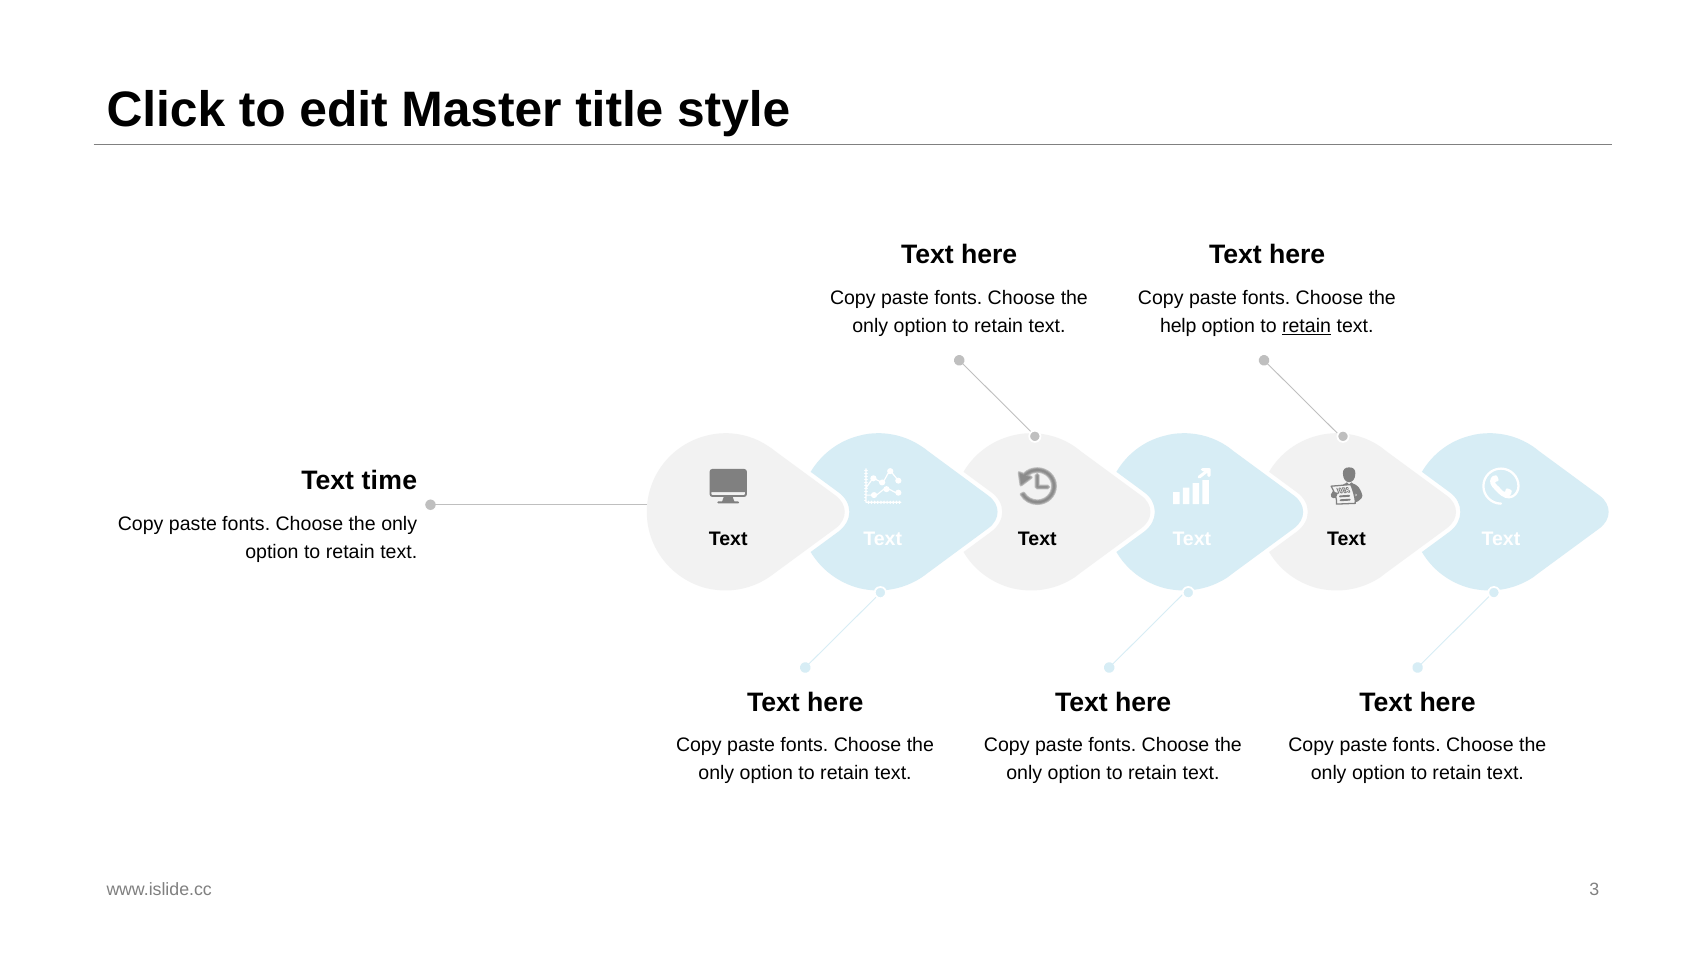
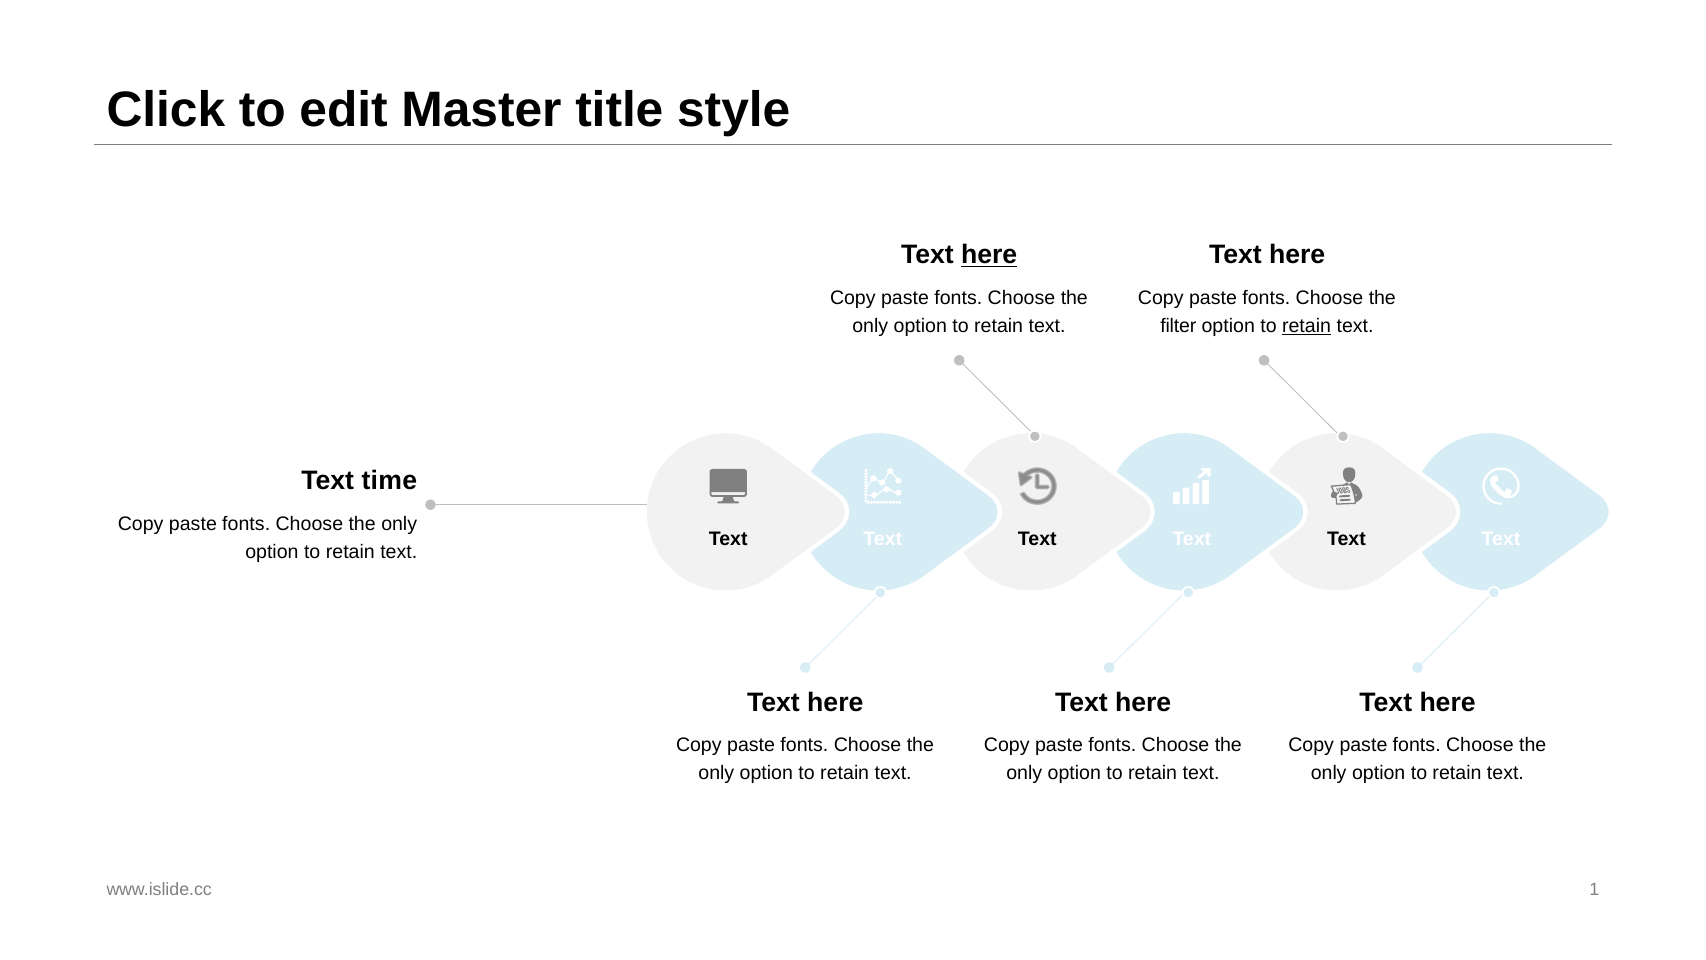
here underline: none -> present (989, 255)
help: help -> filter (1178, 326)
3: 3 -> 1 (1594, 889)
